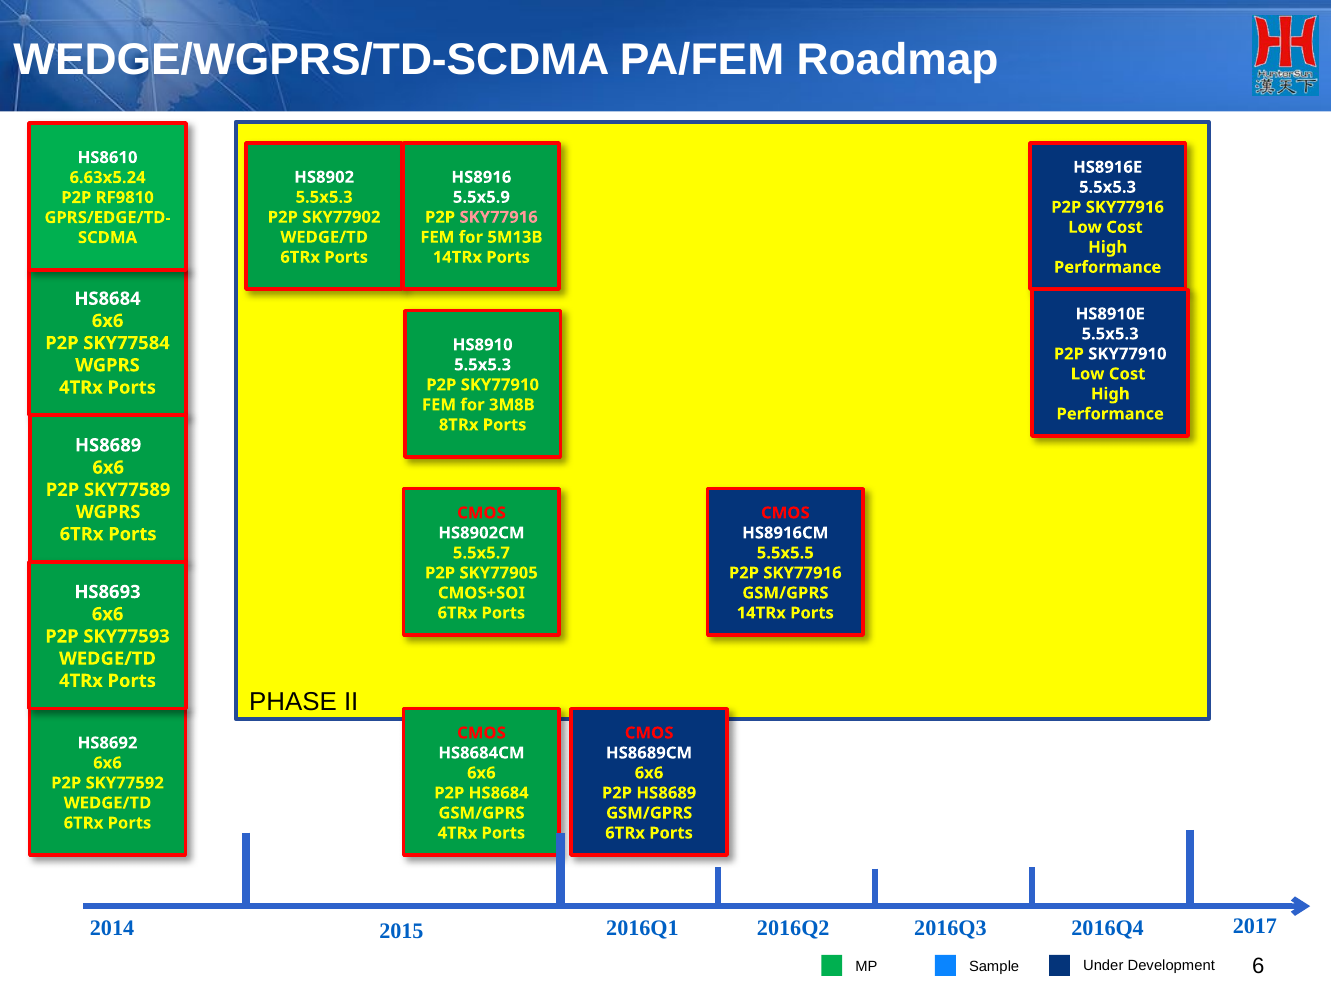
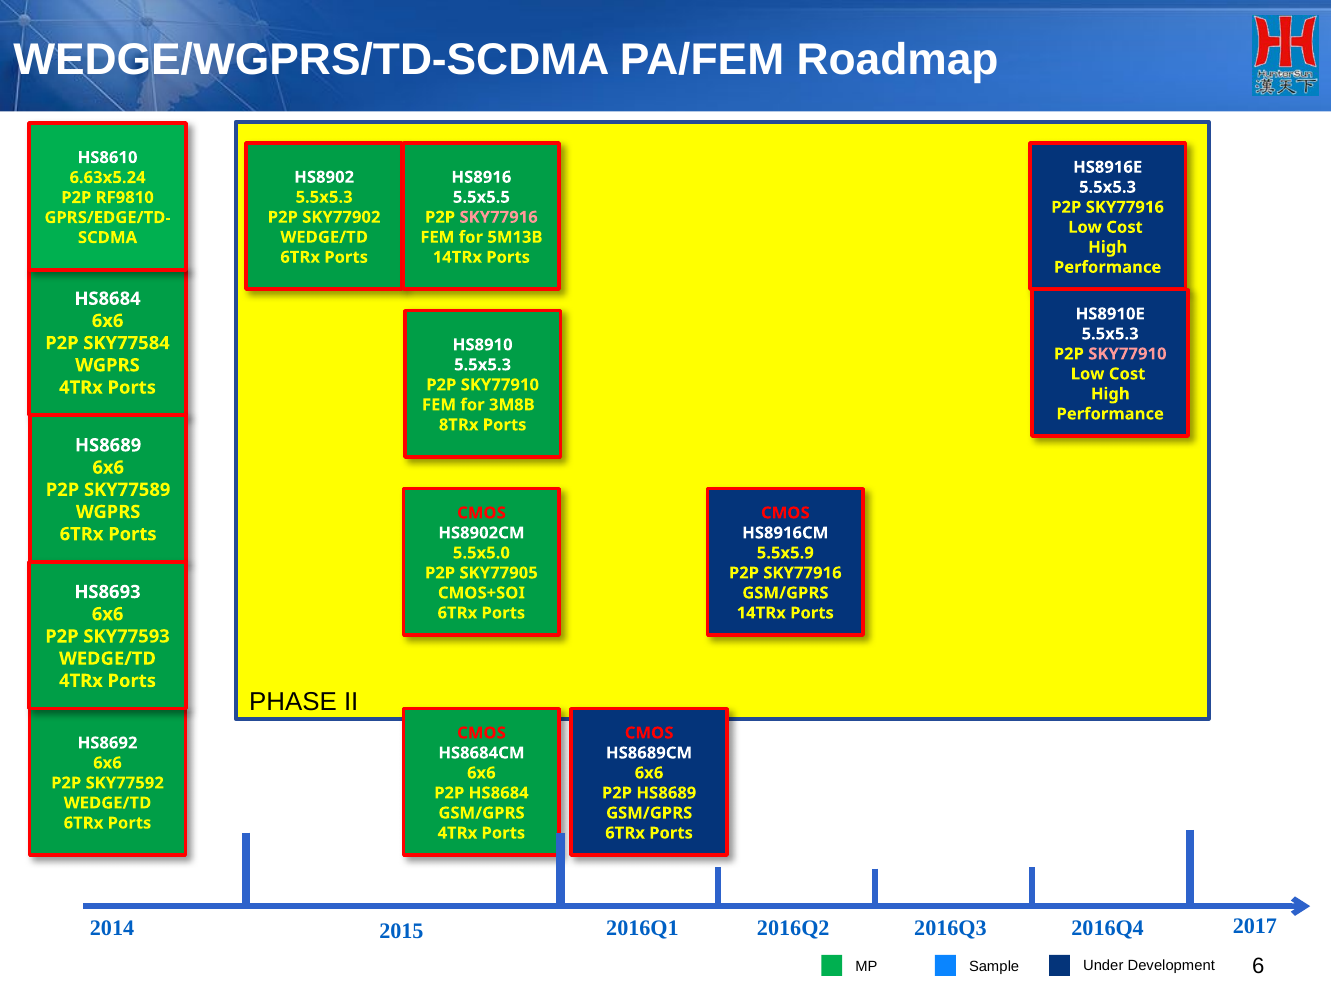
5.5x5.9: 5.5x5.9 -> 5.5x5.5 (481, 197)
SKY77910 colour: white -> pink (1127, 354)
5.5x5.7: 5.5x5.7 -> 5.5x5.0 (481, 553)
5.5x5.5: 5.5x5.5 -> 5.5x5.9 (785, 553)
